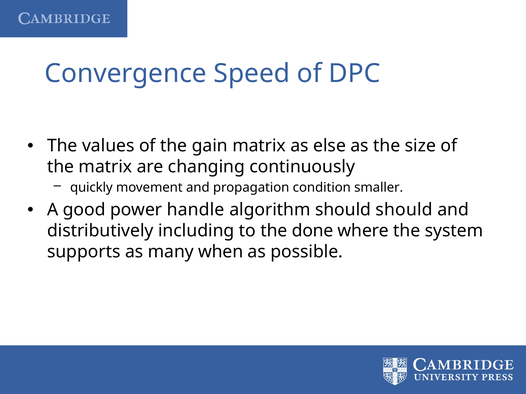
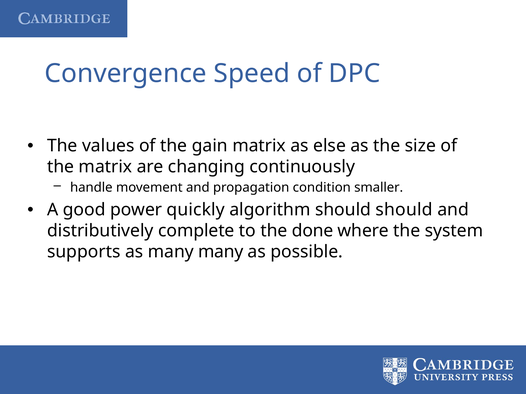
quickly: quickly -> handle (91, 188)
handle: handle -> quickly (196, 210)
including: including -> complete (196, 231)
many when: when -> many (221, 252)
